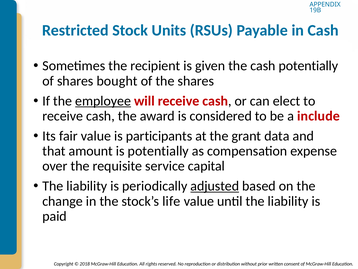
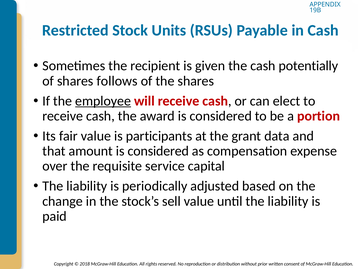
bought: bought -> follows (117, 81)
include: include -> portion (319, 116)
amount is potentially: potentially -> considered (158, 151)
adjusted underline: present -> none (215, 186)
life: life -> sell (171, 201)
